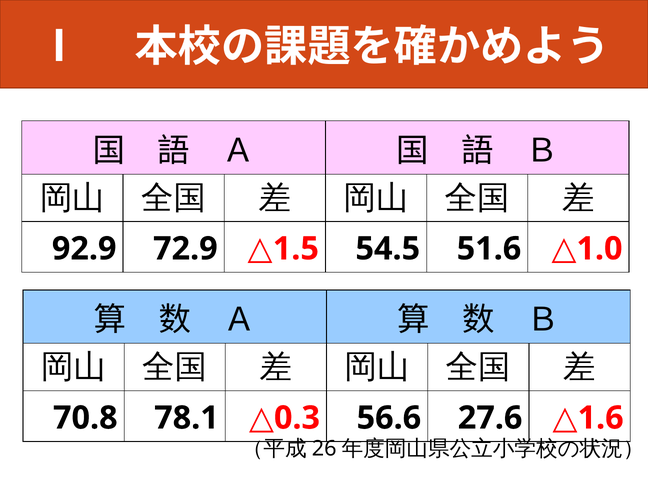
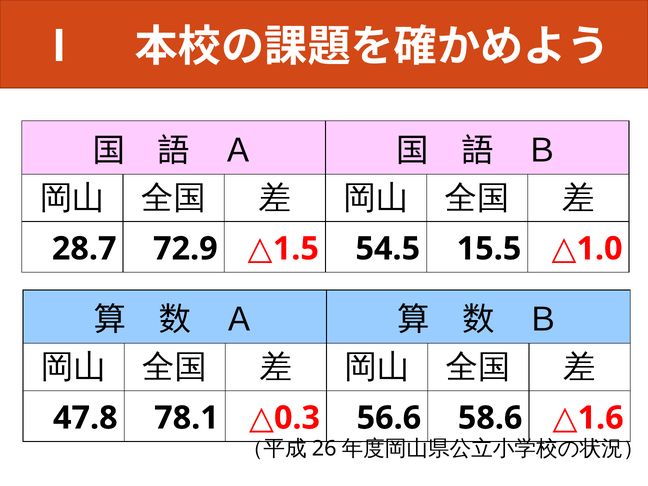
92.9: 92.9 -> 28.7 (84, 249)
51.6: 51.6 -> 15.5 (489, 249)
70.8: 70.8 -> 47.8 (85, 418)
27.6: 27.6 -> 58.6 (490, 418)
